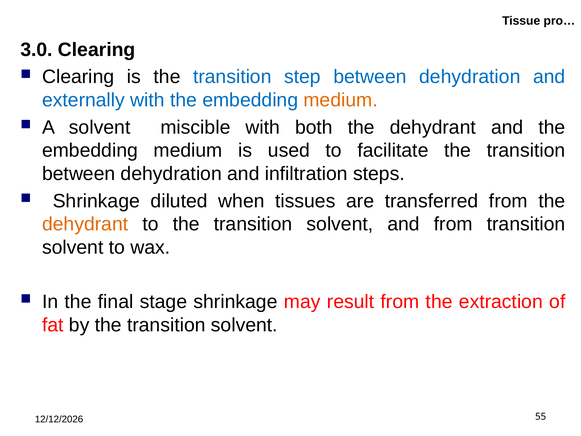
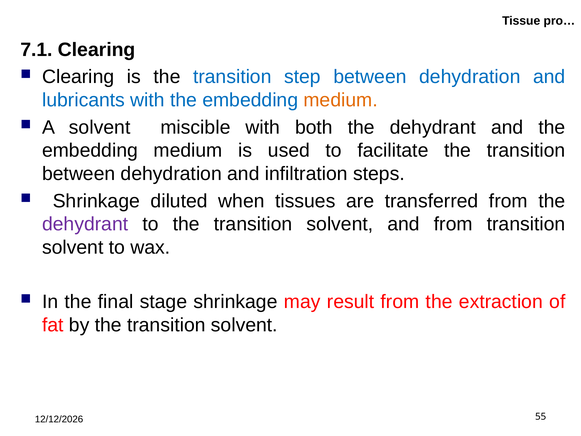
3.0: 3.0 -> 7.1 (36, 50)
externally: externally -> lubricants (84, 100)
dehydrant colour: orange -> purple (85, 224)
